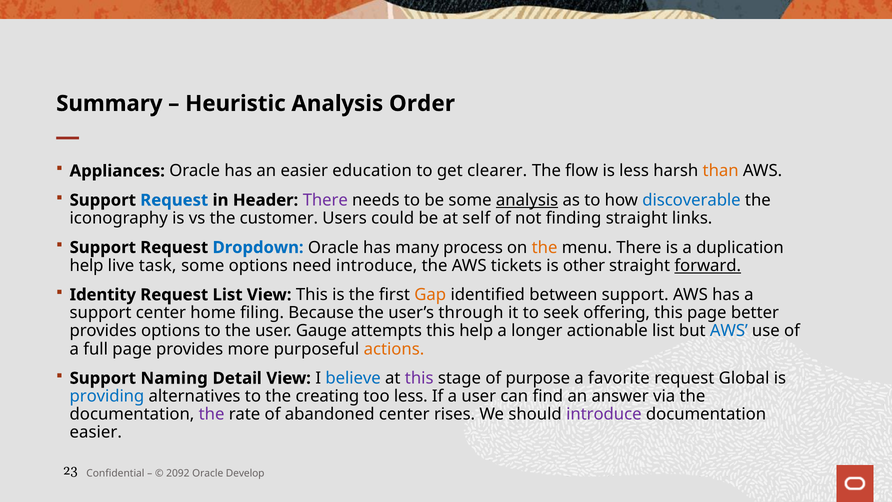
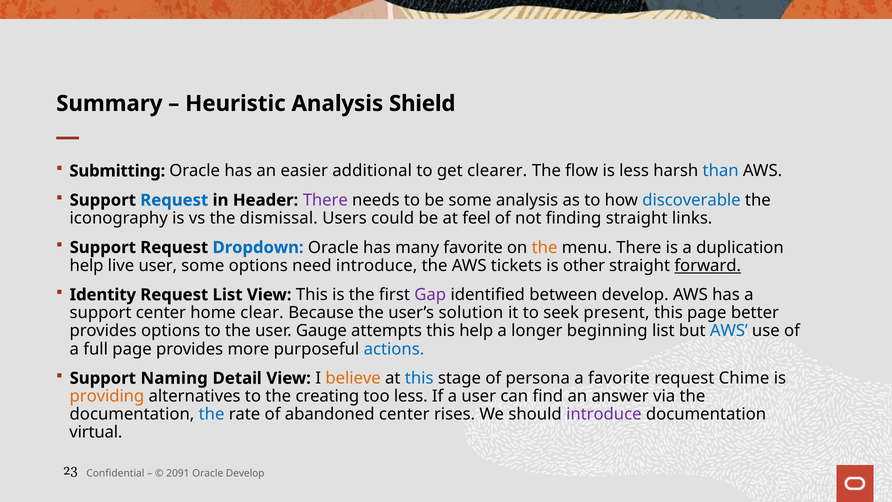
Order: Order -> Shield (422, 104)
Appliances: Appliances -> Submitting (117, 171)
education: education -> additional (372, 171)
than colour: orange -> blue (721, 171)
analysis underline: present -> none (527, 200)
customer: customer -> dismissal (279, 218)
self: self -> feel (477, 218)
many process: process -> favorite (473, 247)
live task: task -> user (158, 265)
Gap colour: orange -> purple (430, 295)
between support: support -> develop (635, 295)
filing: filing -> clear (262, 313)
through: through -> solution (471, 313)
offering: offering -> present (617, 313)
actionable: actionable -> beginning (607, 331)
actions colour: orange -> blue (394, 349)
believe colour: blue -> orange (353, 378)
this colour: purple -> blue (419, 378)
purpose: purpose -> persona (538, 378)
Global: Global -> Chime (744, 378)
providing colour: blue -> orange (107, 396)
the colour: purple -> blue (212, 414)
easier: easier -> virtual (96, 432)
2092: 2092 -> 2091 (178, 473)
